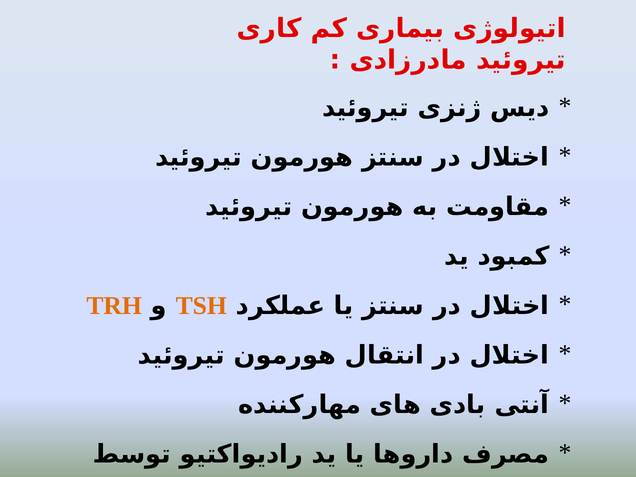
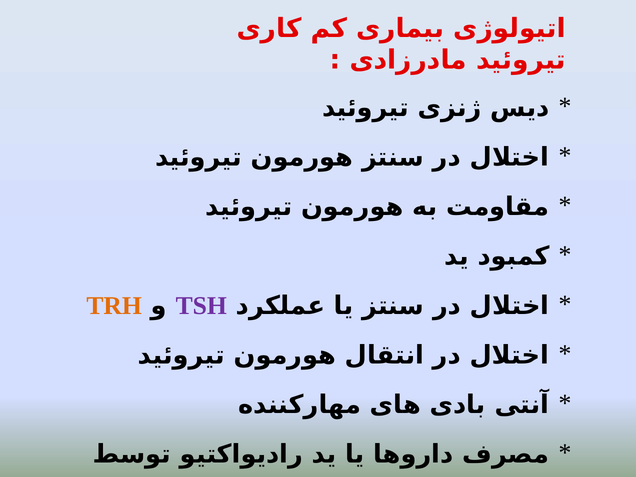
TSH colour: orange -> purple (201, 306)
